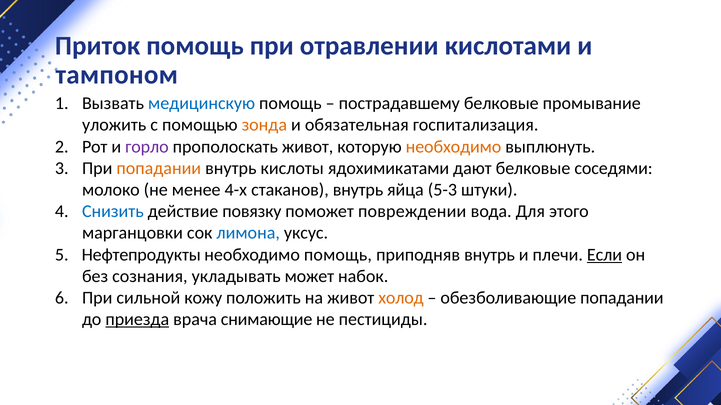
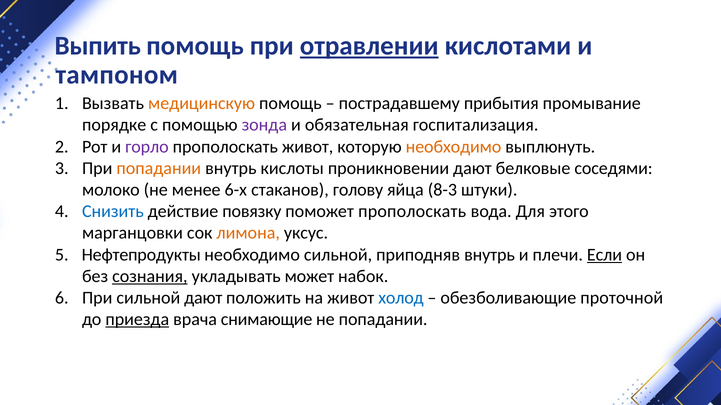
Приток: Приток -> Выпить (98, 46)
отравлении underline: none -> present (369, 46)
медицинскую colour: blue -> orange (202, 104)
пострадавшему белковые: белковые -> прибытия (501, 104)
уложить: уложить -> порядке (114, 125)
зонда colour: orange -> purple (264, 125)
ядохимикатами: ядохимикатами -> проникновении (389, 168)
4-х: 4-х -> 6-х (236, 190)
стаканов внутрь: внутрь -> голову (358, 190)
5-3: 5-3 -> 8-3 (442, 190)
поможет повреждении: повреждении -> прополоскать (412, 212)
лимона colour: blue -> orange (248, 233)
необходимо помощь: помощь -> сильной (338, 255)
сознания underline: none -> present (150, 277)
сильной кожу: кожу -> дают (203, 298)
холод colour: orange -> blue (401, 298)
обезболивающие попадании: попадании -> проточной (622, 298)
не пестициды: пестициды -> попадании (383, 320)
